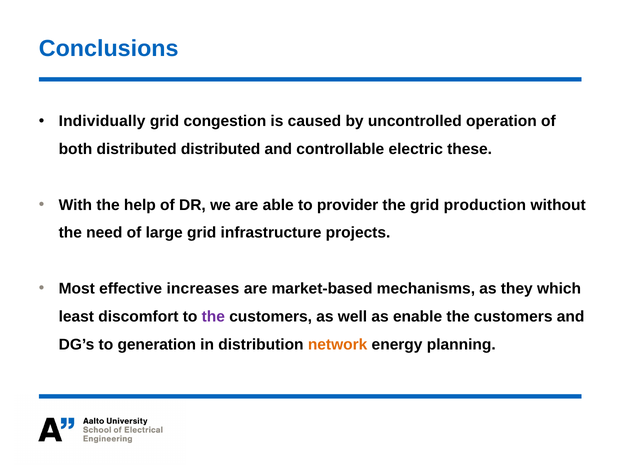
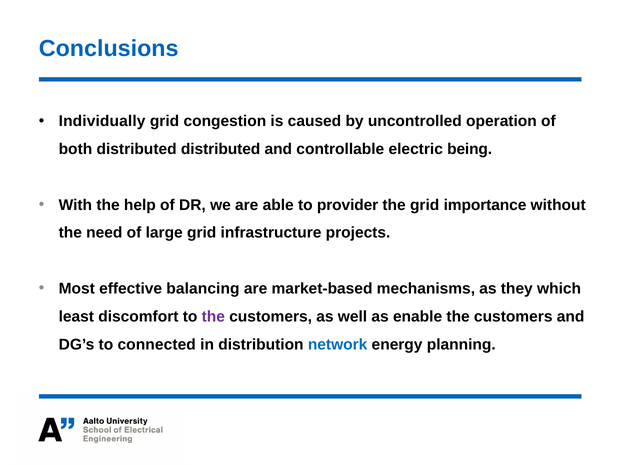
these: these -> being (470, 149)
production: production -> importance (485, 205)
increases: increases -> balancing (203, 289)
generation: generation -> connected (157, 345)
network colour: orange -> blue (338, 345)
